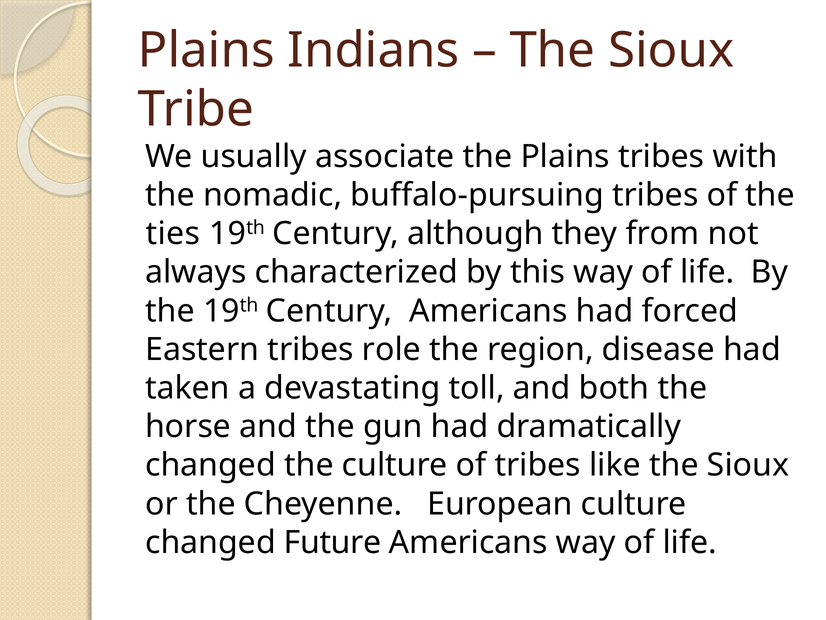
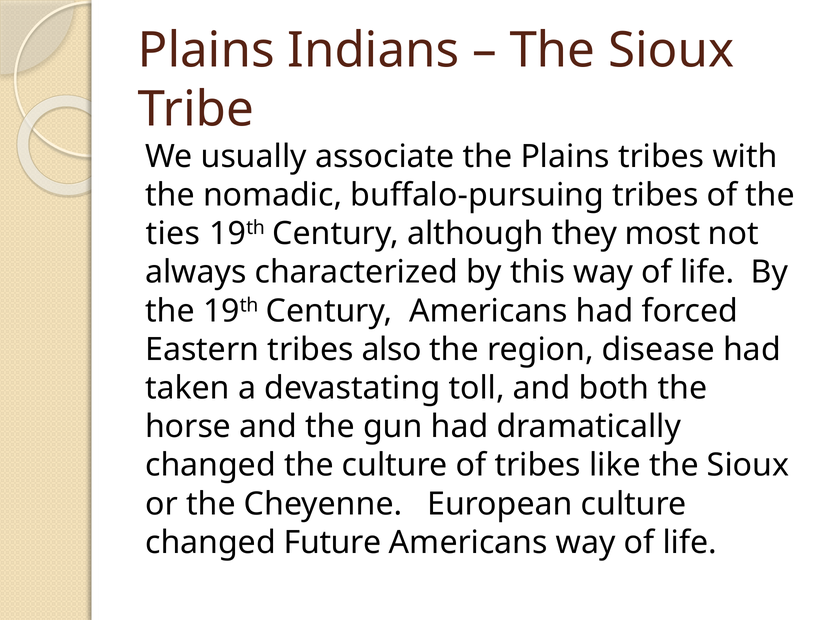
from: from -> most (663, 234)
role: role -> also (392, 349)
